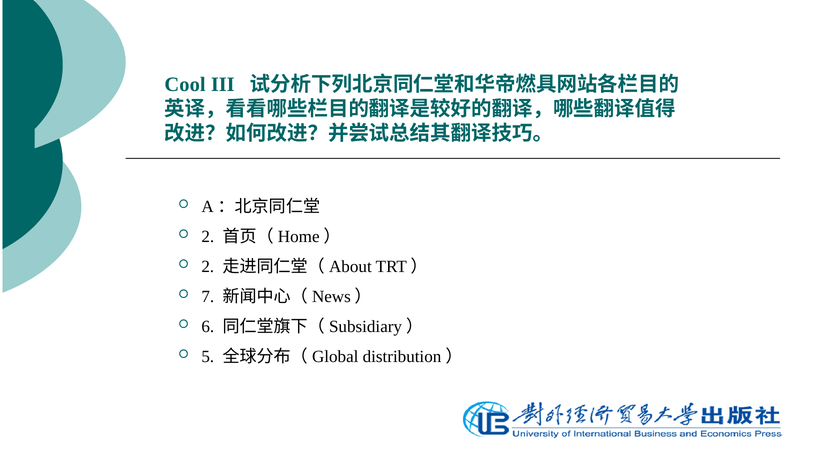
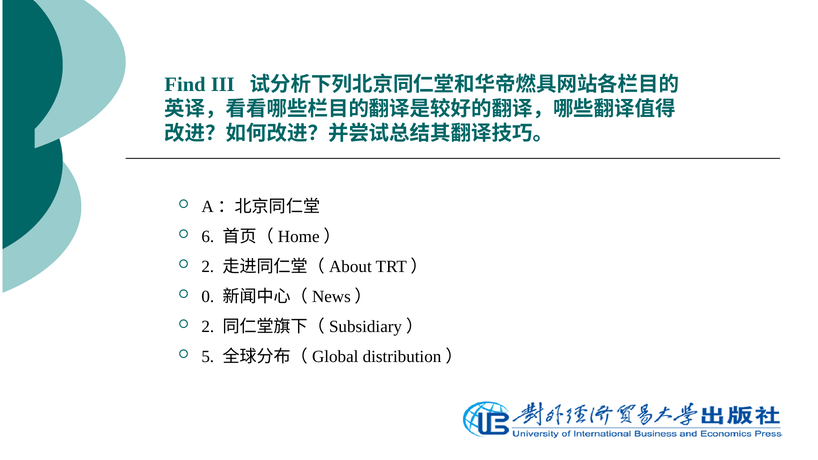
Cool: Cool -> Find (185, 84)
2: 2 -> 6 (208, 237)
7: 7 -> 0 (208, 297)
6: 6 -> 2 (208, 327)
